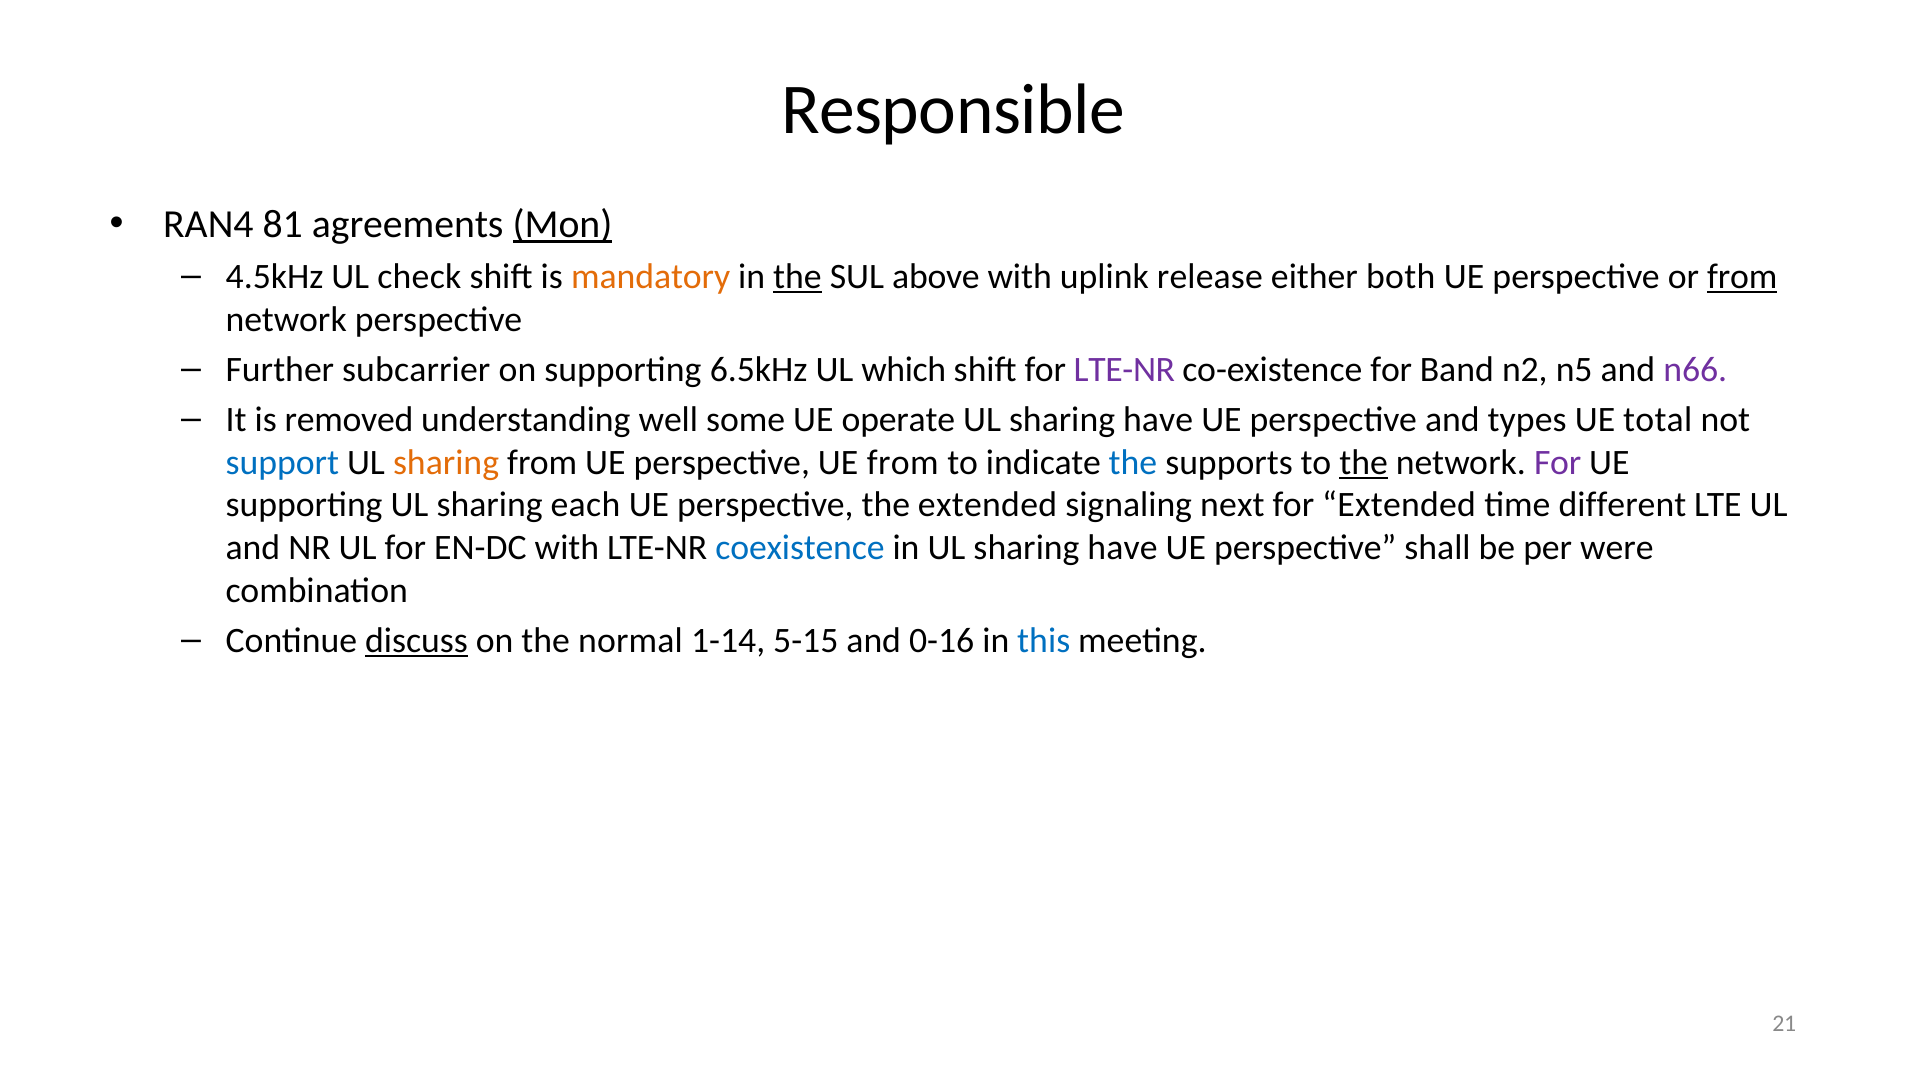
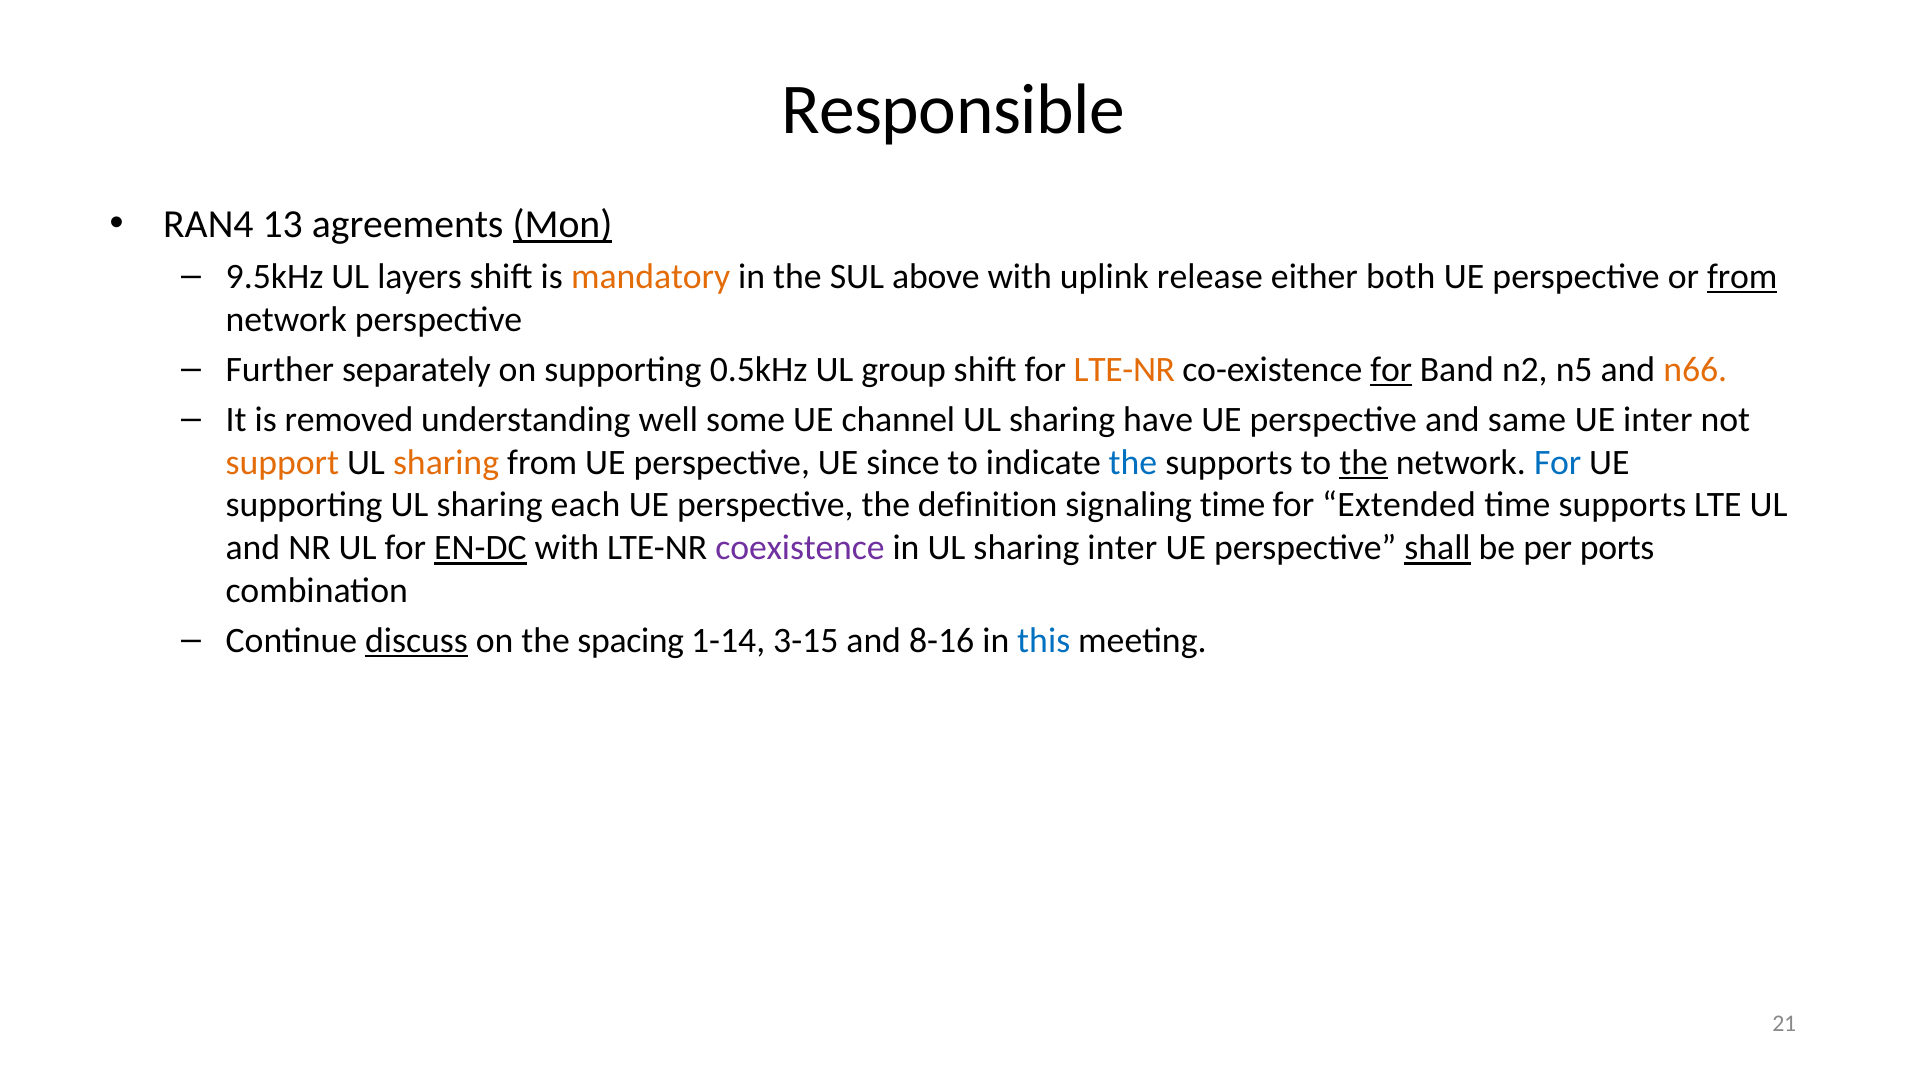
81: 81 -> 13 (283, 224)
4.5kHz: 4.5kHz -> 9.5kHz (275, 277)
check: check -> layers (420, 277)
the underline: present -> none (797, 277)
subcarrier: subcarrier -> separately (416, 369)
6.5kHz: 6.5kHz -> 0.5kHz (759, 369)
which: which -> group (904, 369)
LTE-NR colour: purple -> orange (1124, 369)
for underline: none -> present (1391, 369)
n66 colour: purple -> orange (1695, 369)
operate: operate -> channel (898, 419)
types: types -> same (1527, 419)
UE total: total -> inter (1658, 419)
support colour: blue -> orange (282, 462)
UE from: from -> since (903, 462)
For colour: purple -> blue (1558, 462)
the extended: extended -> definition (988, 505)
signaling next: next -> time (1233, 505)
time different: different -> supports (1622, 505)
EN-DC underline: none -> present (480, 548)
coexistence colour: blue -> purple (800, 548)
in UL sharing have: have -> inter (1122, 548)
shall underline: none -> present (1438, 548)
were: were -> ports (1617, 548)
normal: normal -> spacing (631, 641)
5-15: 5-15 -> 3-15 (806, 641)
0-16: 0-16 -> 8-16 (942, 641)
